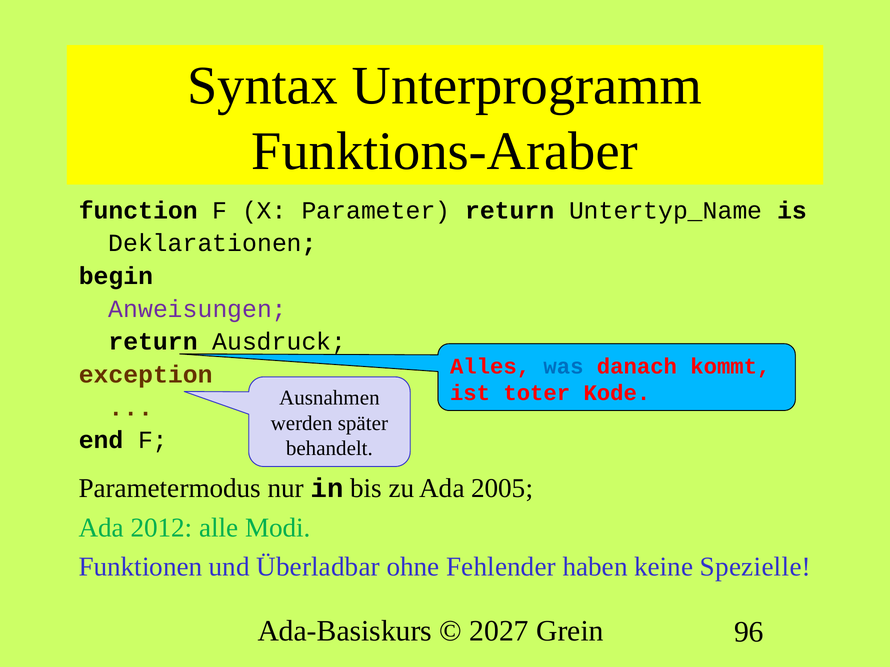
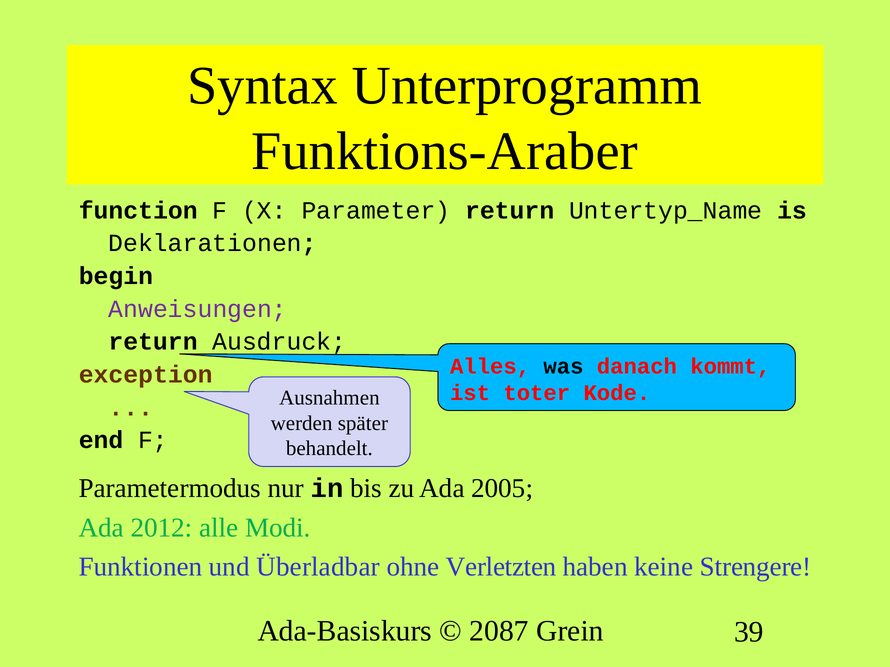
was colour: blue -> black (563, 366)
Fehlender: Fehlender -> Verletzten (501, 567)
Spezielle: Spezielle -> Strengere (756, 567)
2027: 2027 -> 2087 (499, 632)
96: 96 -> 39 (749, 633)
